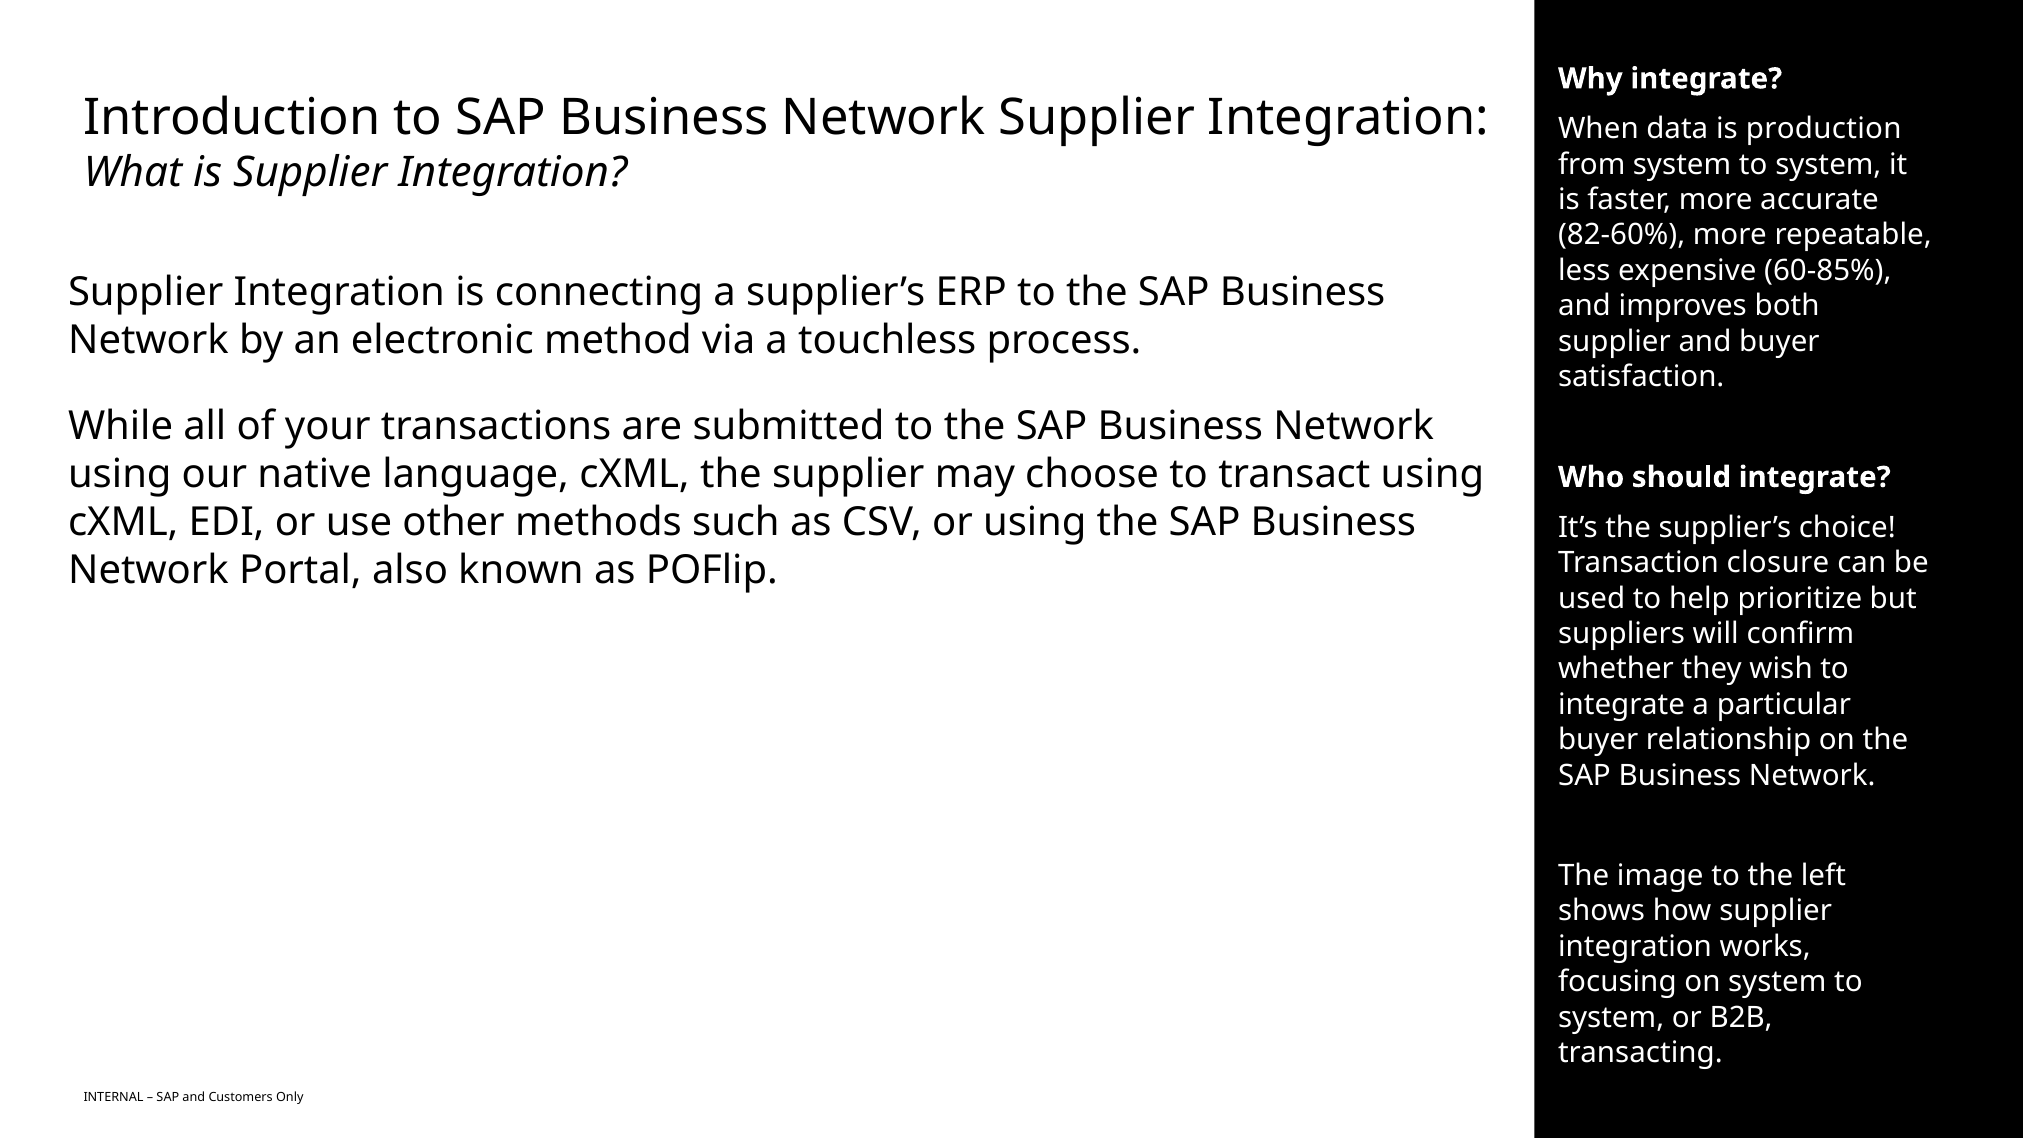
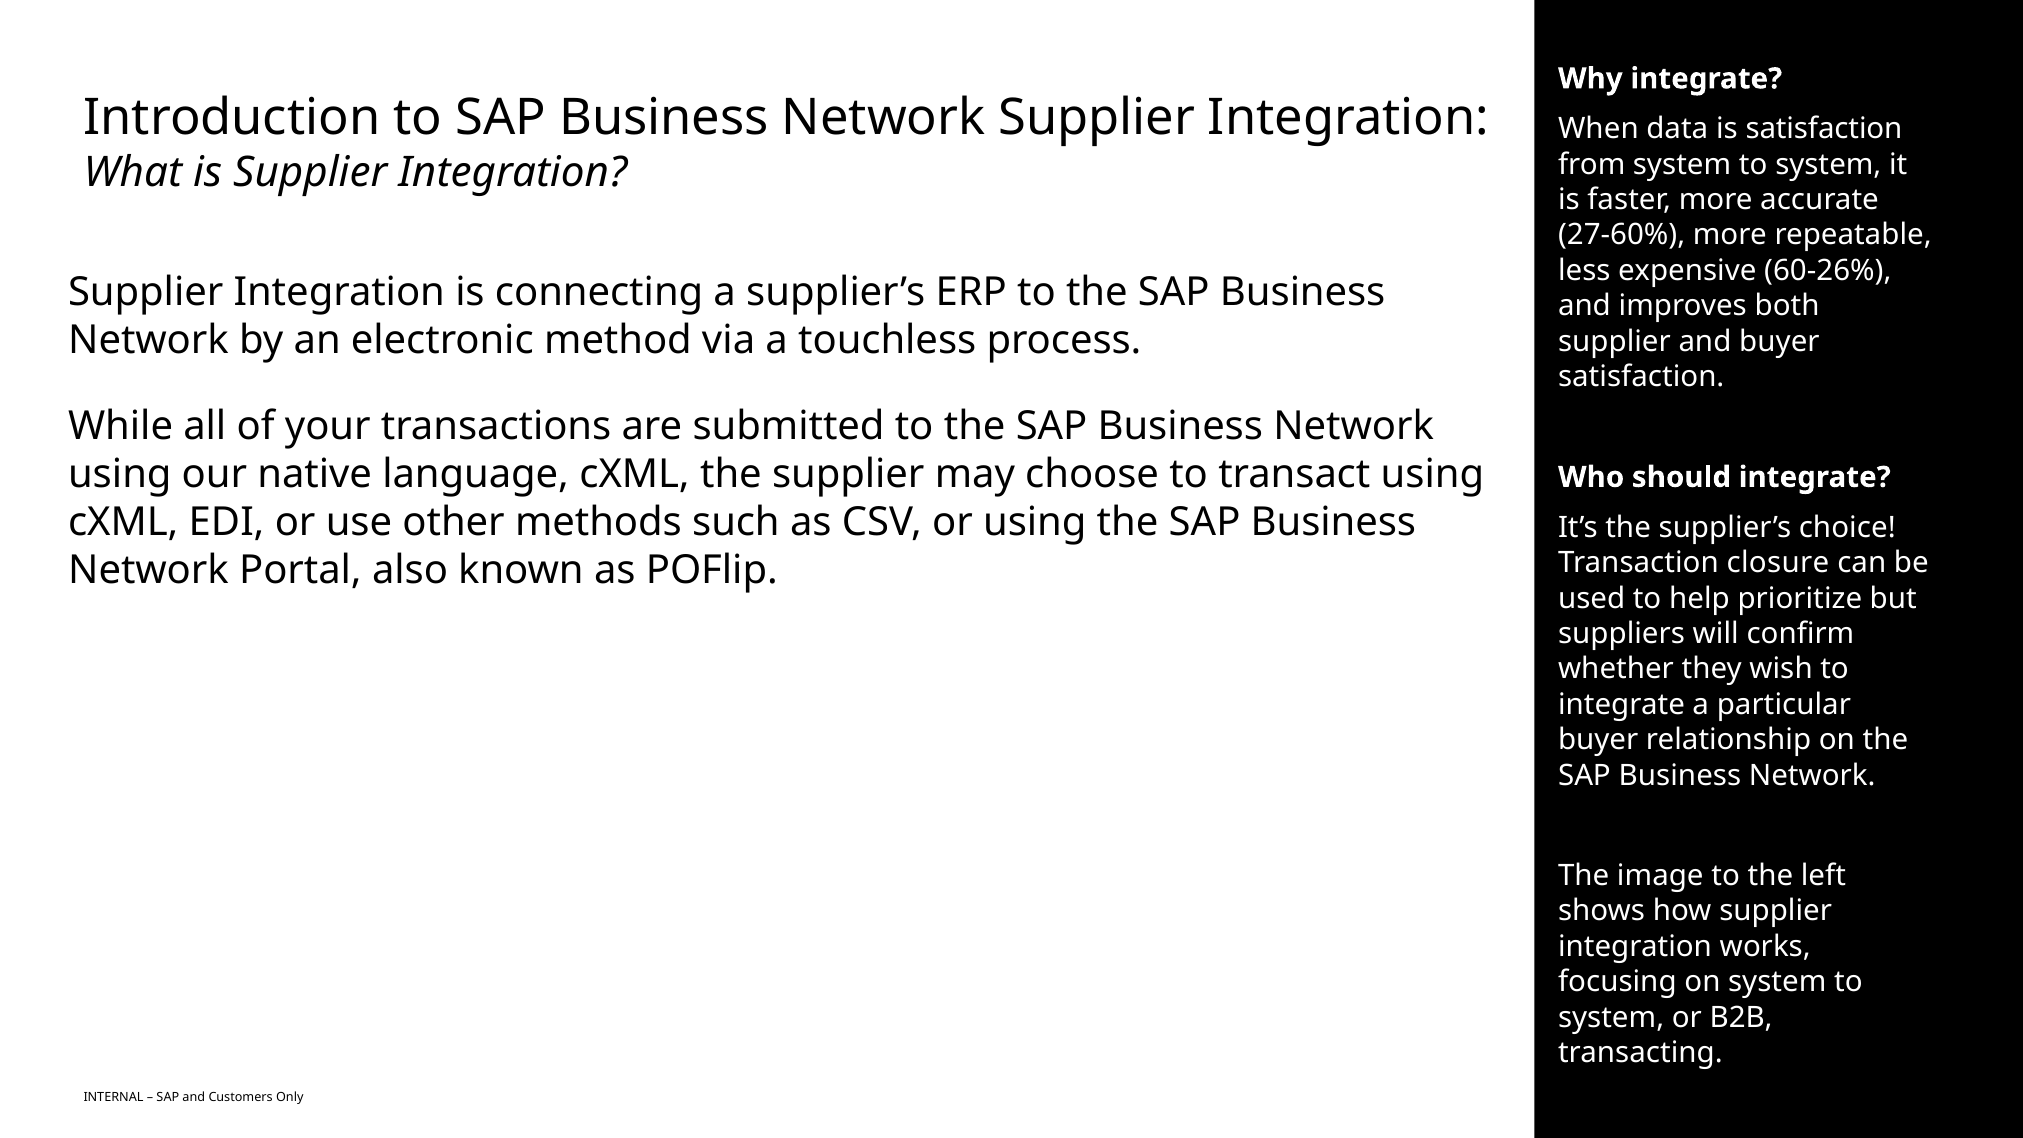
is production: production -> satisfaction (1824, 129)
82-60%: 82-60% -> 27-60% (1622, 235)
60-85%: 60-85% -> 60-26% (1828, 271)
